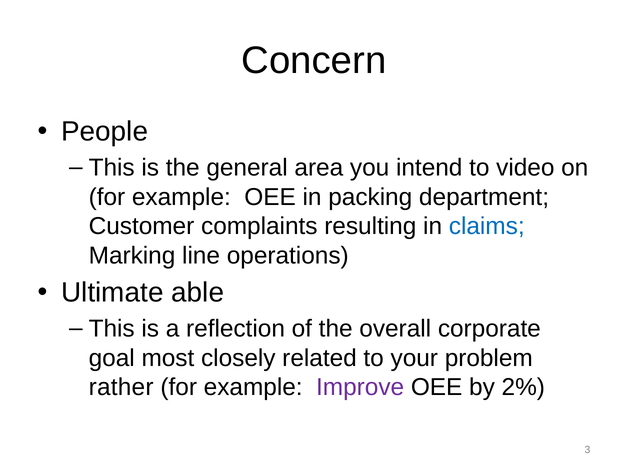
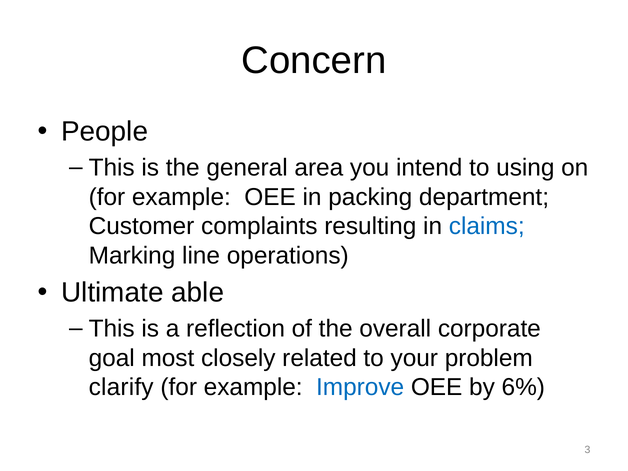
video: video -> using (525, 168)
rather: rather -> clarify (121, 387)
Improve colour: purple -> blue (360, 387)
2%: 2% -> 6% (523, 387)
